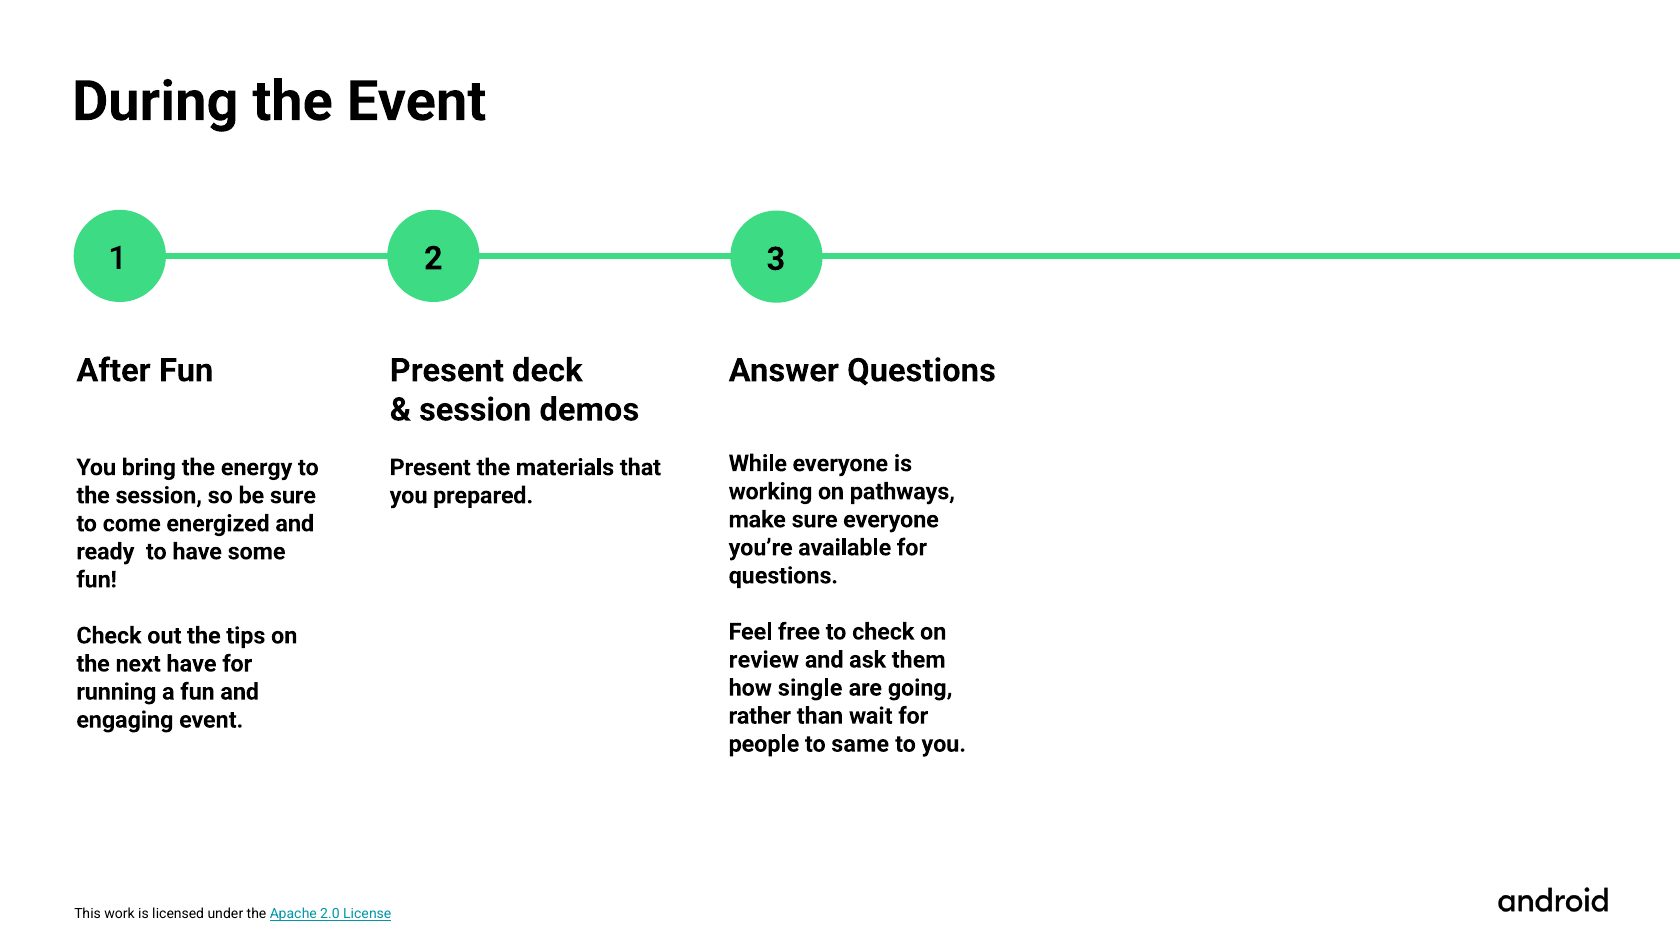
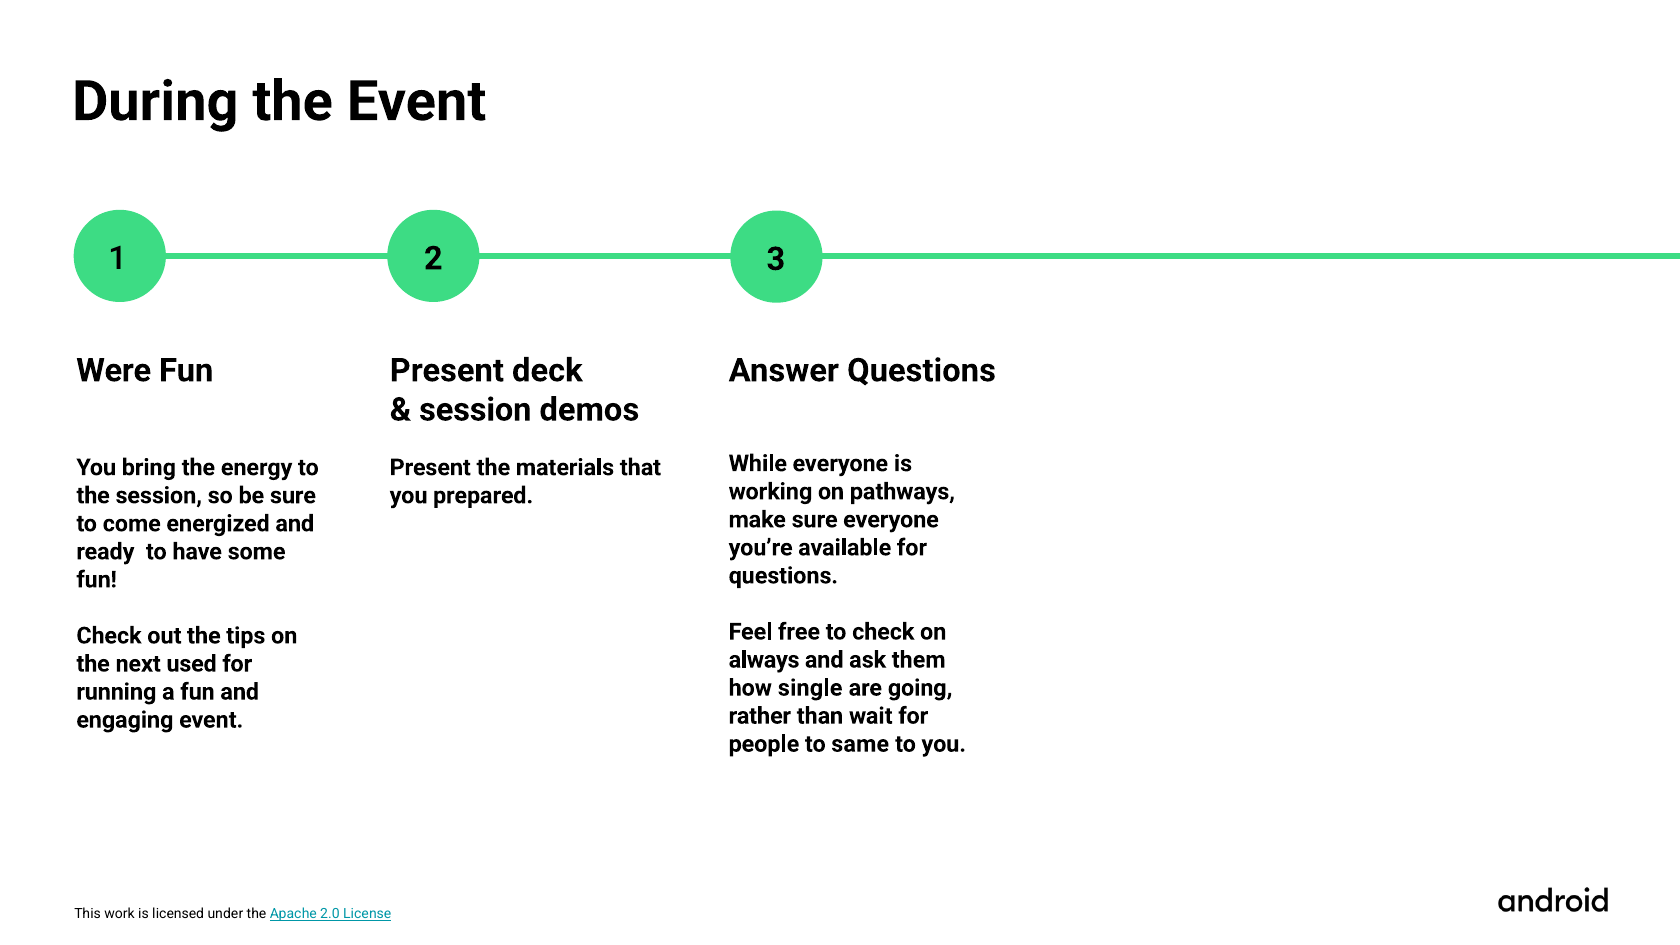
After: After -> Were (114, 371)
review: review -> always (764, 660)
next have: have -> used (192, 664)
